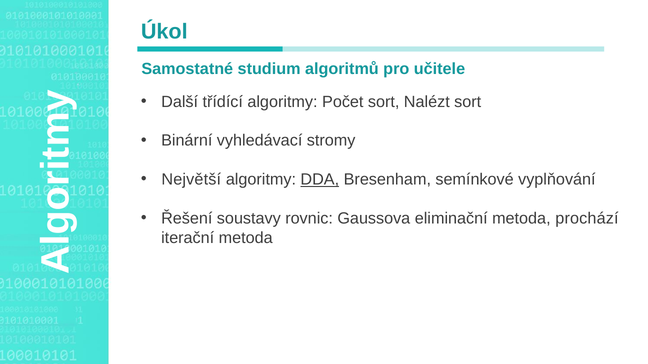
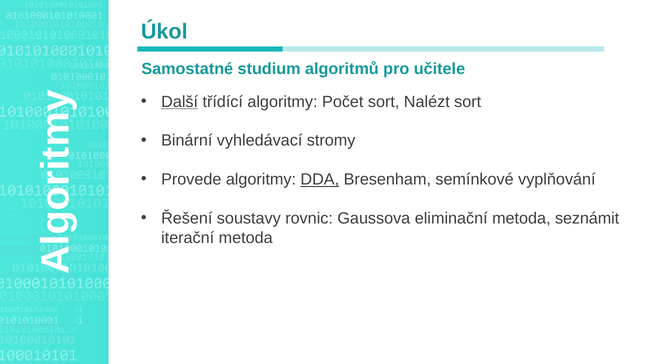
Další underline: none -> present (180, 102)
Největší: Největší -> Provede (191, 180)
prochází: prochází -> seznámit (587, 219)
